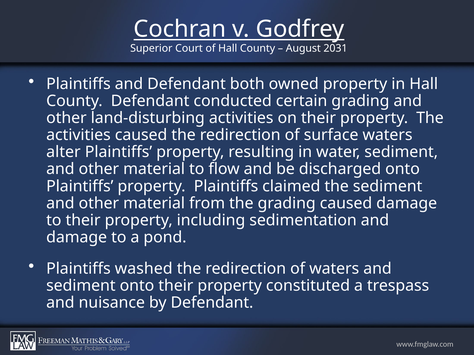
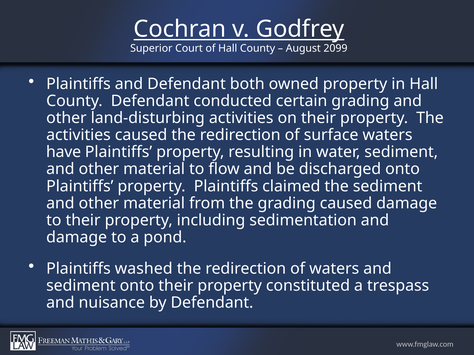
2031: 2031 -> 2099 (335, 49)
alter: alter -> have (64, 152)
